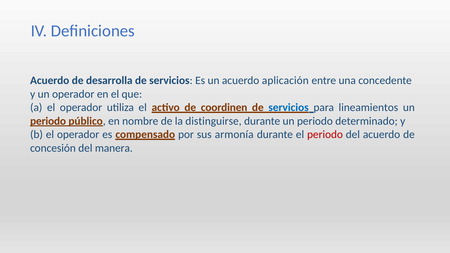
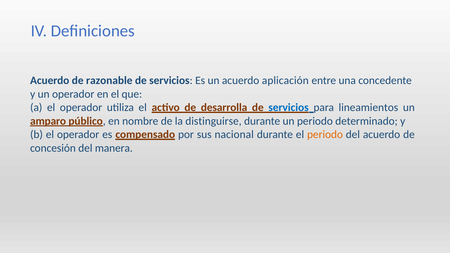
desarrolla: desarrolla -> razonable (109, 81)
coordinen: coordinen -> desarrolla (224, 108)
periodo: periodo -> amparo (48, 121)
armonía: armonía -> nacional (234, 135)
periodo colour: red -> orange (325, 135)
